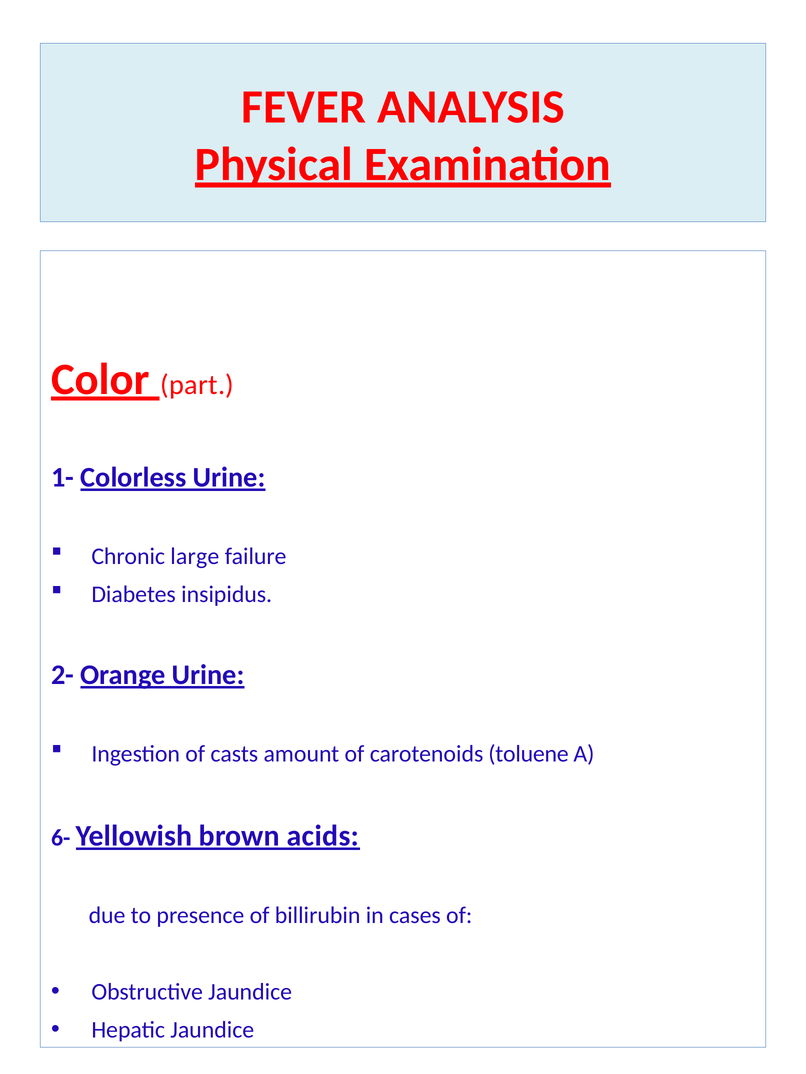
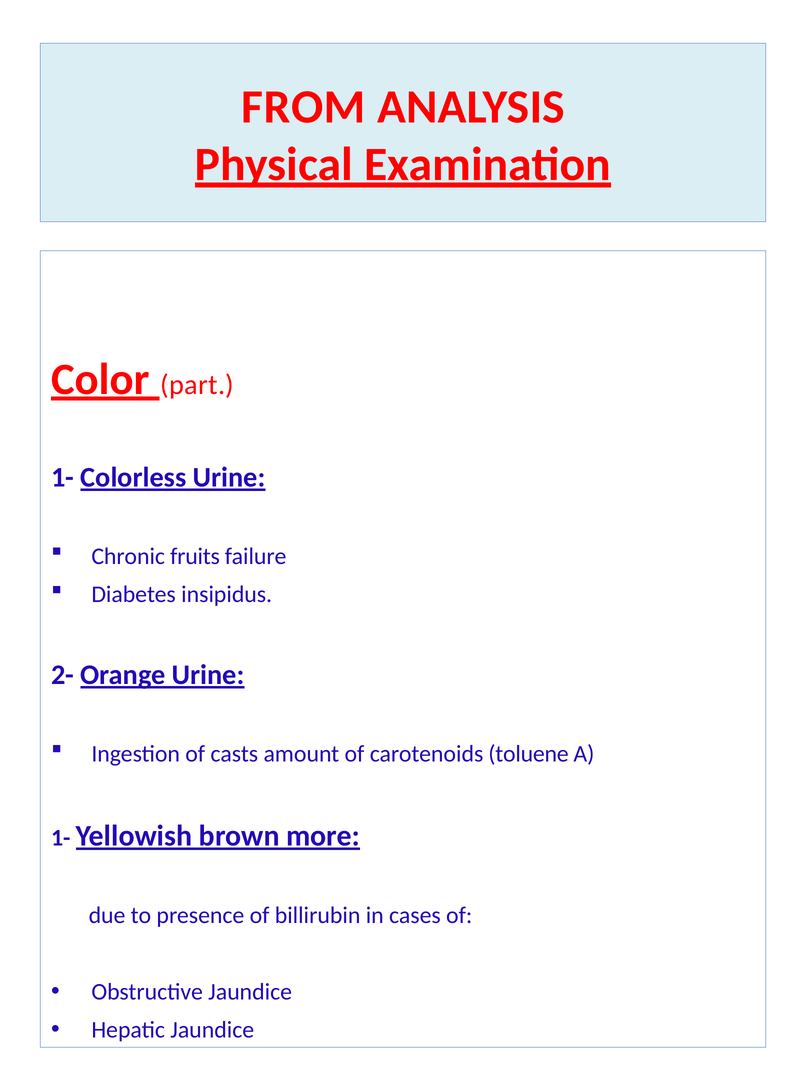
FEVER: FEVER -> FROM (304, 107)
large: large -> fruits (195, 557)
6-: 6- -> 1- (61, 838)
acids: acids -> more (323, 836)
